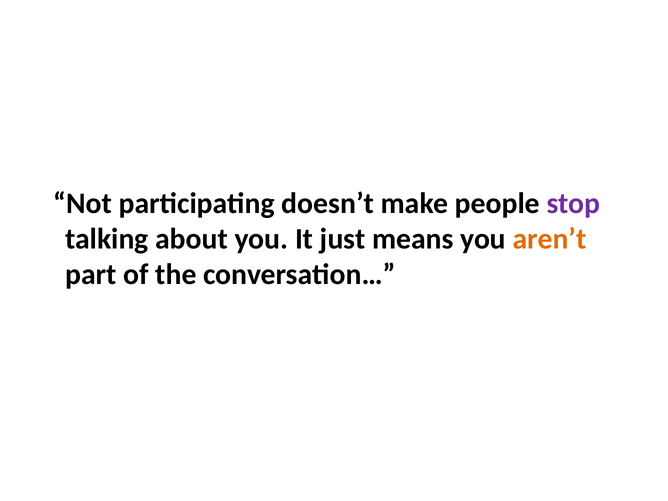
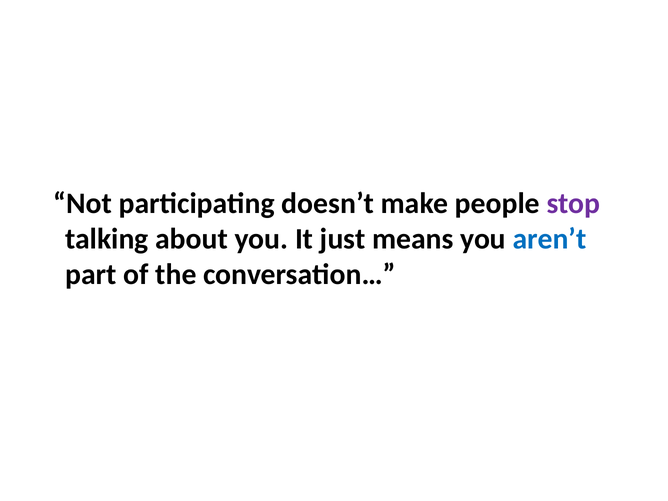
aren’t colour: orange -> blue (549, 239)
